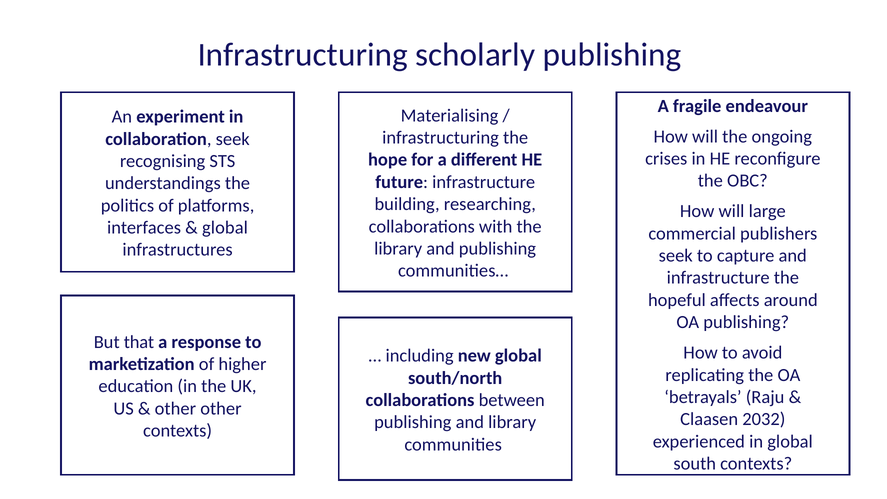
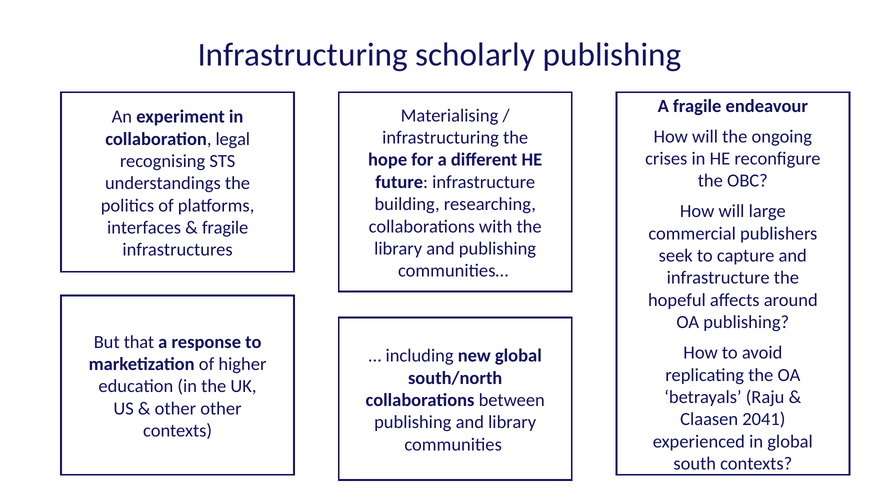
collaboration seek: seek -> legal (233, 139)
global: global -> fragile (225, 228)
2032: 2032 -> 2041 (764, 419)
